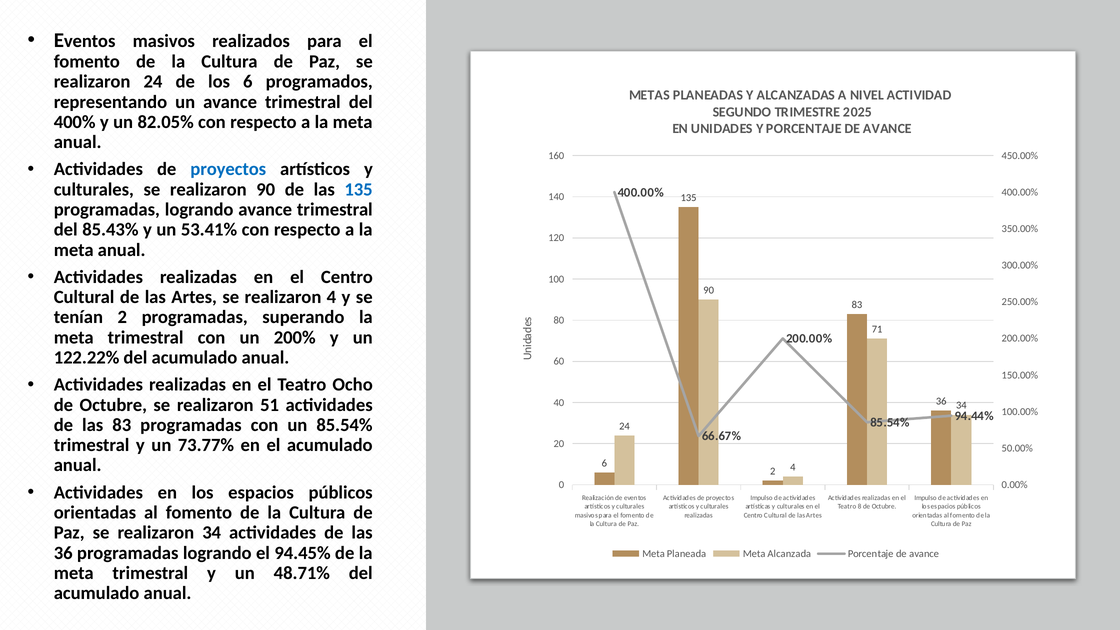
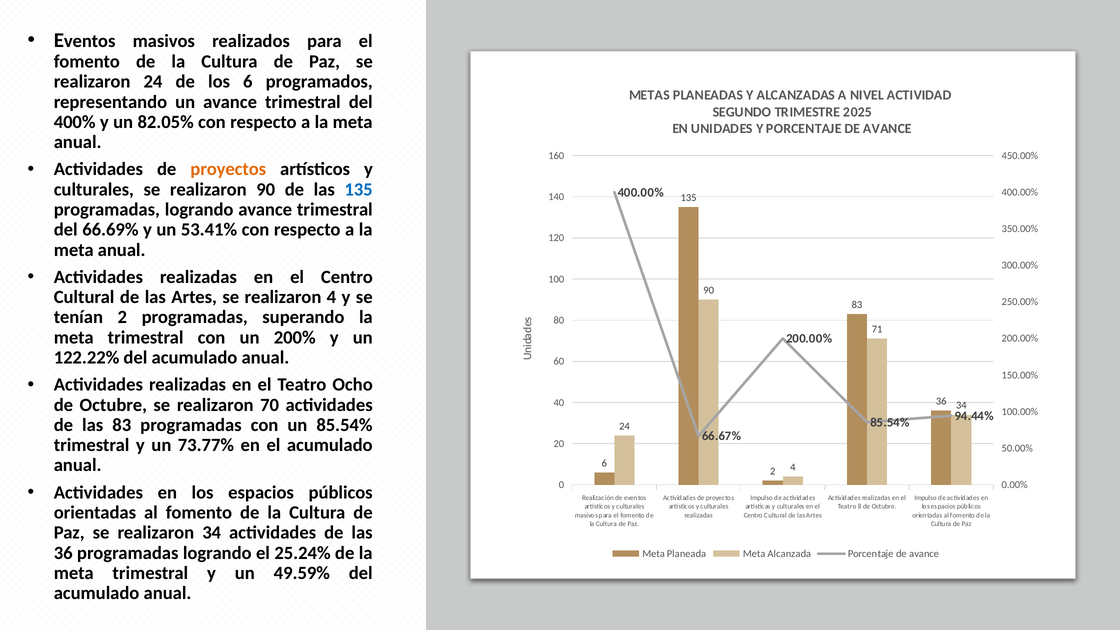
proyectos colour: blue -> orange (228, 169)
85.43%: 85.43% -> 66.69% (110, 230)
51: 51 -> 70 (270, 405)
94.45%: 94.45% -> 25.24% (303, 553)
48.71%: 48.71% -> 49.59% (302, 573)
